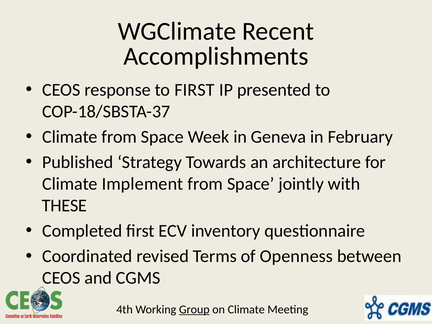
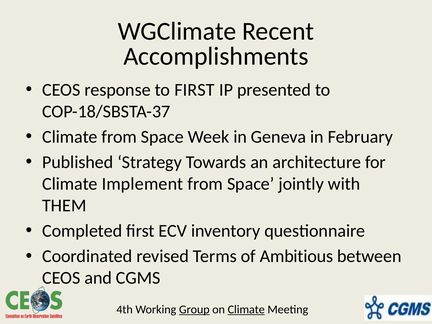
THESE: THESE -> THEM (64, 206)
Openness: Openness -> Ambitious (297, 256)
Climate underline: none -> present (246, 310)
